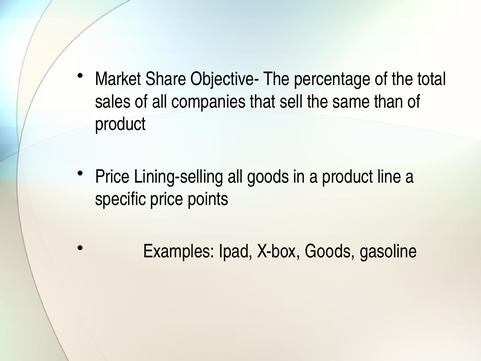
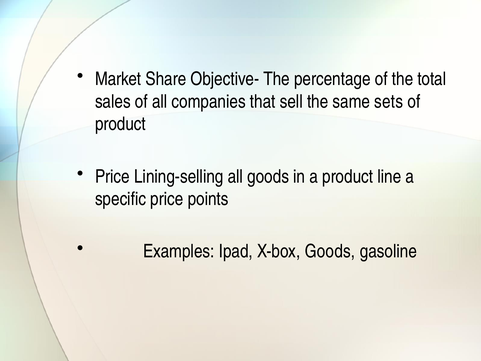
than: than -> sets (389, 102)
